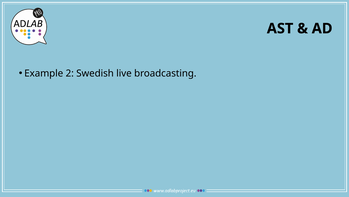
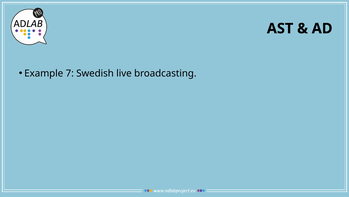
2: 2 -> 7 (70, 73)
